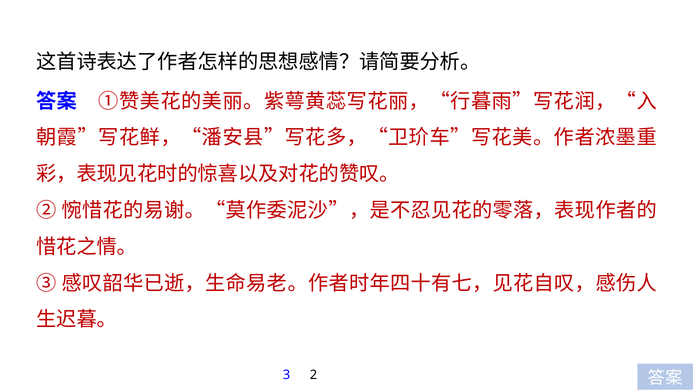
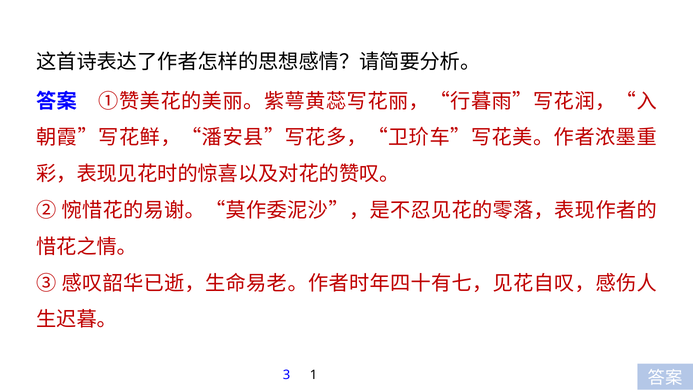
2: 2 -> 1 (314, 375)
